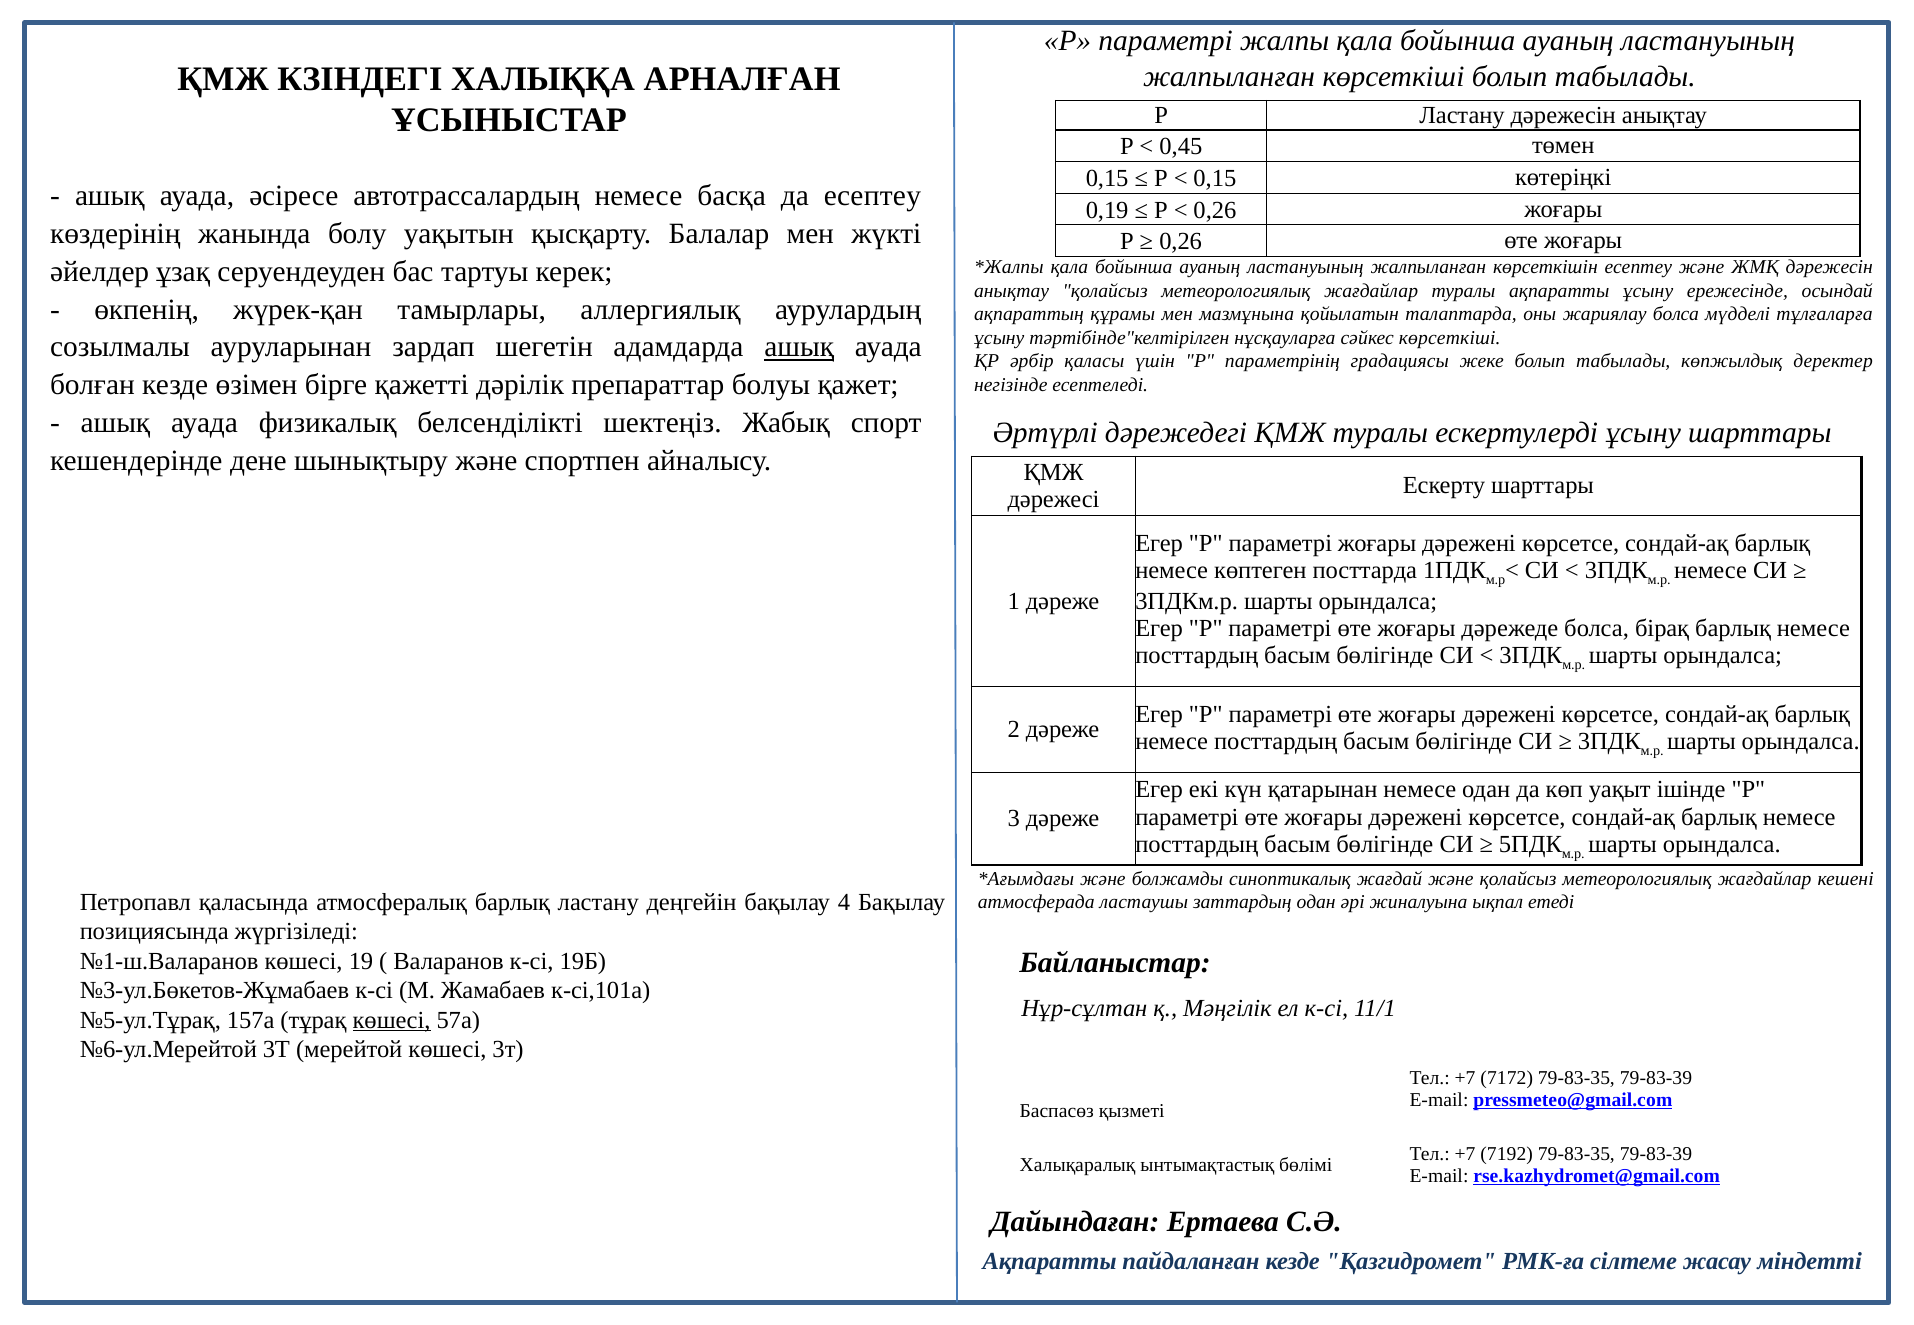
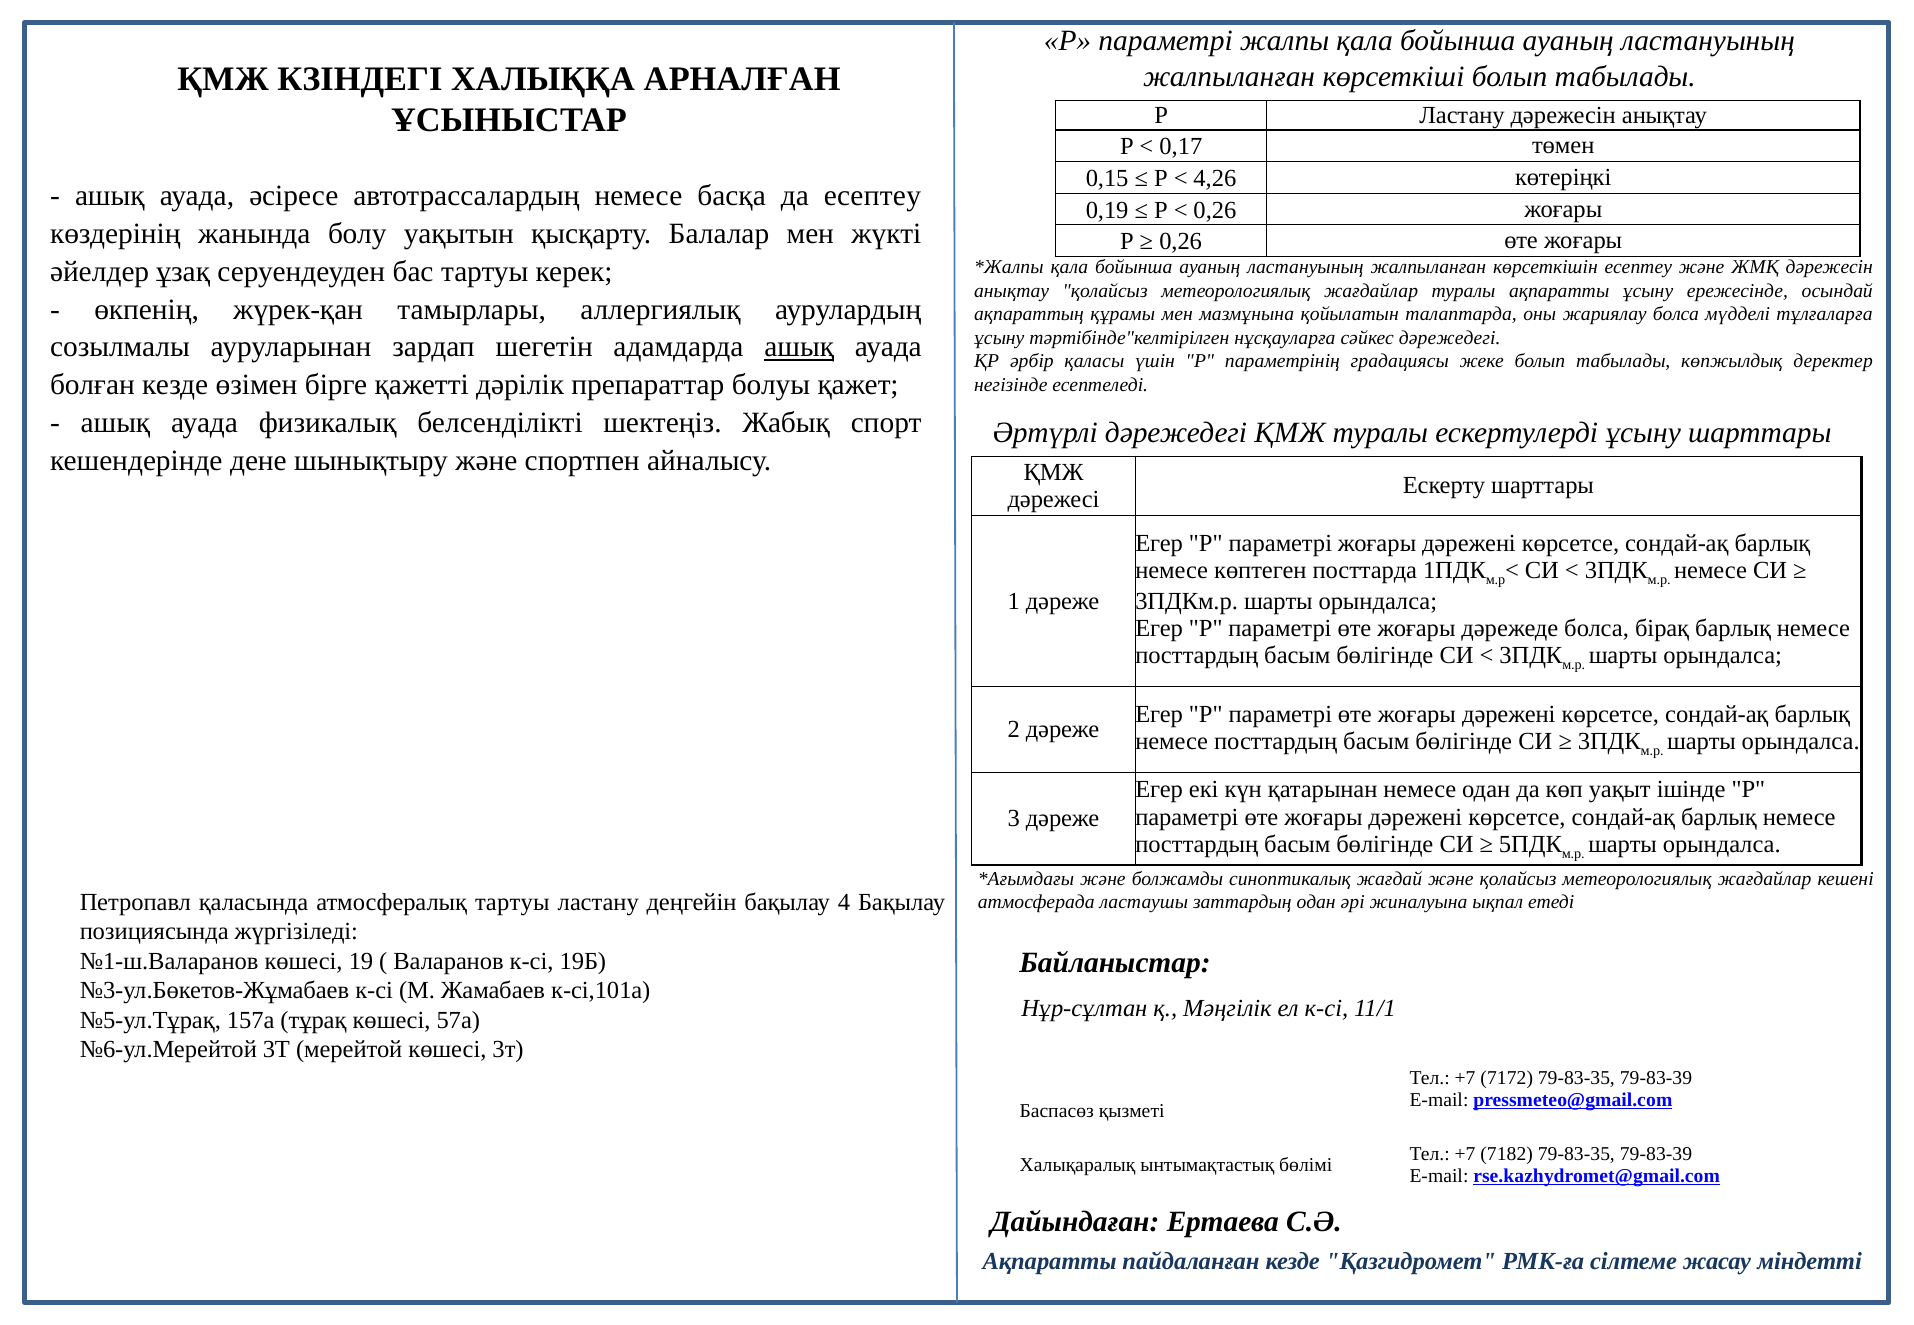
0,45: 0,45 -> 0,17 (1181, 147)
0,15: 0,15 -> 4,26 (1215, 178)
сәйкес көрсеткіші: көрсеткіші -> дәрежедегі (1450, 338)
атмосфералық барлық: барлық -> тартуы (512, 902)
көшесі underline: present -> none (391, 1020)
7192: 7192 -> 7182 (1507, 1155)
